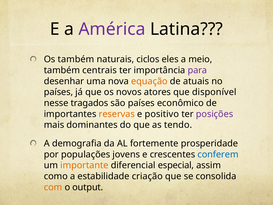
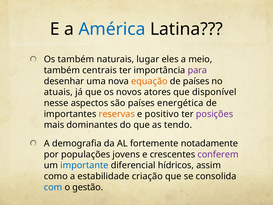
América colour: purple -> blue (112, 29)
ciclos: ciclos -> lugar (148, 59)
de atuais: atuais -> países (196, 81)
países: países -> atuais (58, 92)
tragados: tragados -> aspectos (89, 103)
econômico: econômico -> energética (180, 103)
prosperidade: prosperidade -> notadamente (209, 143)
conferem colour: blue -> purple (218, 154)
importante colour: orange -> blue (84, 165)
especial: especial -> hídricos (176, 165)
com colour: orange -> blue (53, 187)
output: output -> gestão (88, 187)
